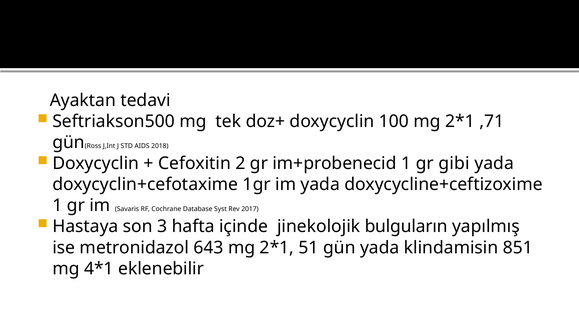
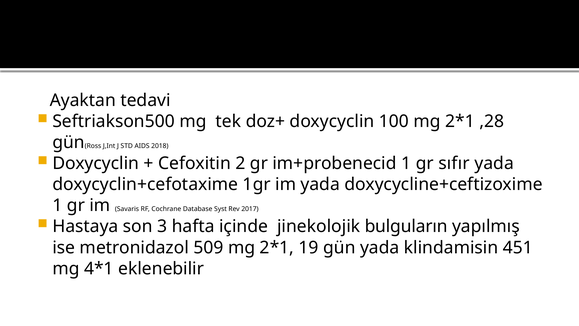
,71: ,71 -> ,28 (492, 121)
gibi: gibi -> sıfır (454, 163)
643: 643 -> 509 (208, 247)
51: 51 -> 19 (309, 247)
851: 851 -> 451 (518, 247)
